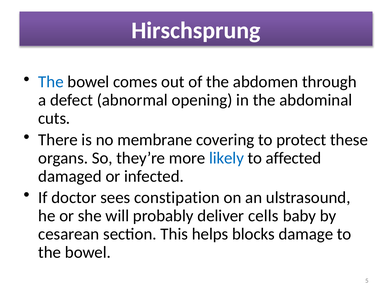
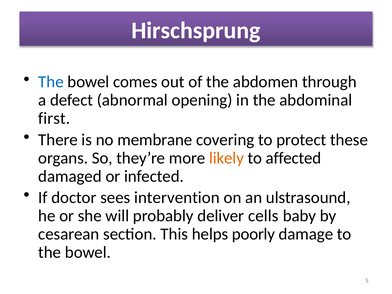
cuts: cuts -> first (54, 118)
likely colour: blue -> orange (226, 158)
constipation: constipation -> intervention (177, 198)
blocks: blocks -> poorly (253, 234)
